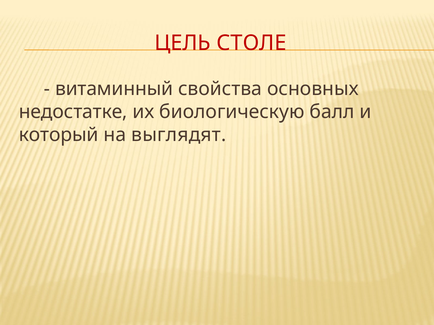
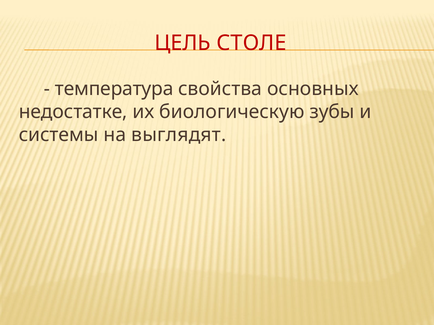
витаминный: витаминный -> температура (114, 89)
балл: балл -> зубы (332, 112)
который: который -> системы (59, 135)
